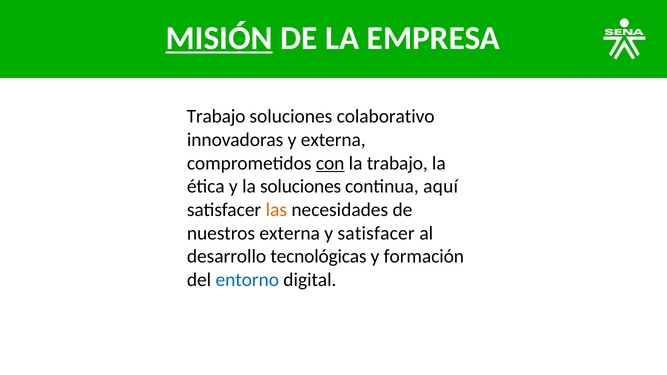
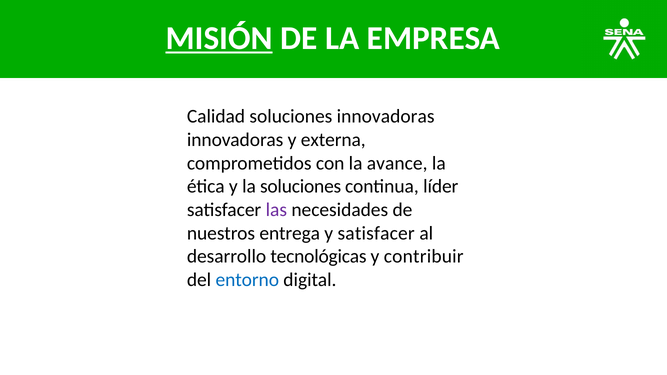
Trabajo: Trabajo -> Calidad (216, 117)
soluciones colaborativo: colaborativo -> innovadoras (386, 117)
con underline: present -> none (330, 163)
la trabajo: trabajo -> avance (397, 163)
aquí: aquí -> líder (441, 187)
las colour: orange -> purple (276, 210)
nuestros externa: externa -> entrega (290, 233)
formación: formación -> contribuir (424, 257)
